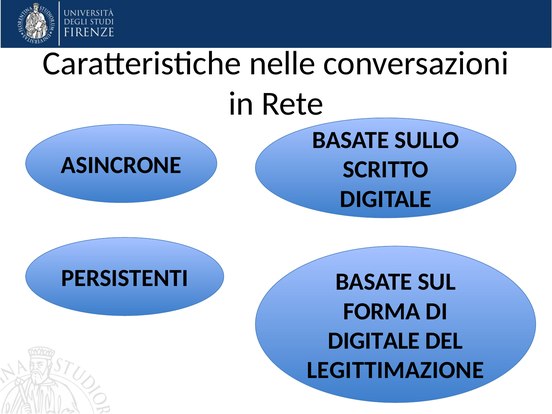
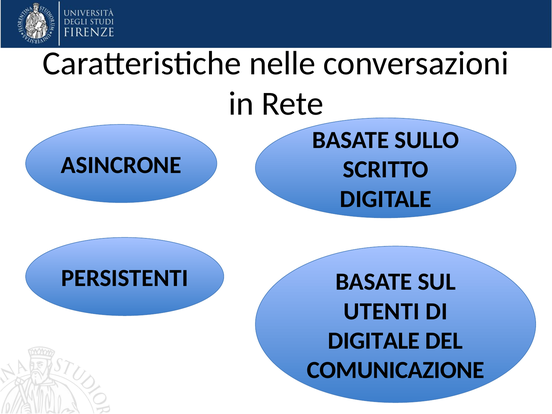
FORMA: FORMA -> UTENTI (382, 311)
LEGITTIMAZIONE: LEGITTIMAZIONE -> COMUNICAZIONE (396, 370)
